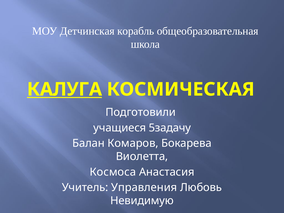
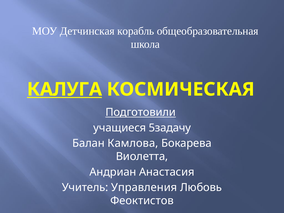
Подготовили underline: none -> present (141, 112)
Комаров: Комаров -> Камлова (133, 143)
Космоса: Космоса -> Андриан (113, 172)
Невидимую: Невидимую -> Феоктистов (142, 201)
